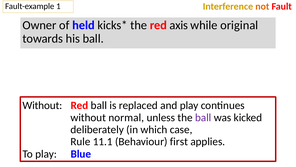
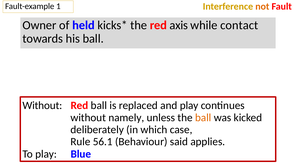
original: original -> contact (239, 25)
normal: normal -> namely (126, 117)
ball colour: purple -> orange (203, 117)
11.1: 11.1 -> 56.1 (103, 141)
first: first -> said (179, 141)
